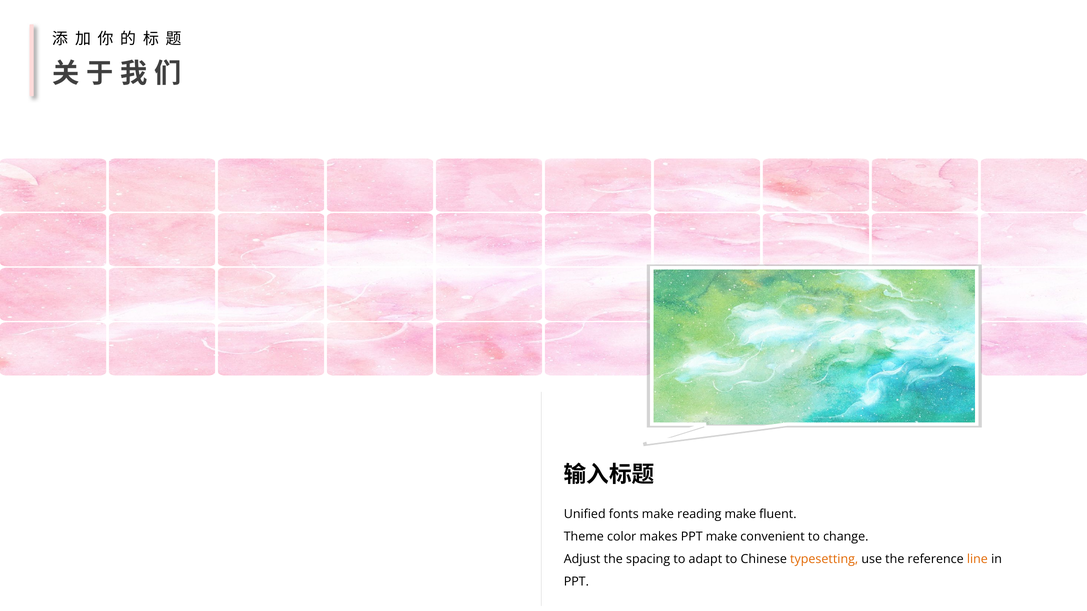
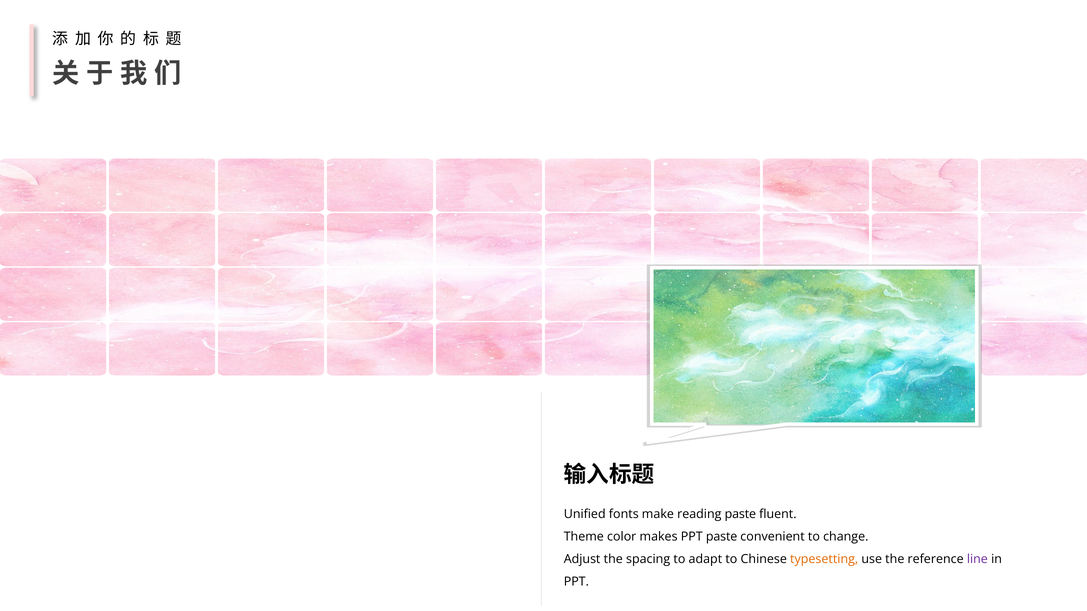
reading make: make -> paste (740, 515)
PPT make: make -> paste (722, 537)
line colour: orange -> purple (977, 559)
